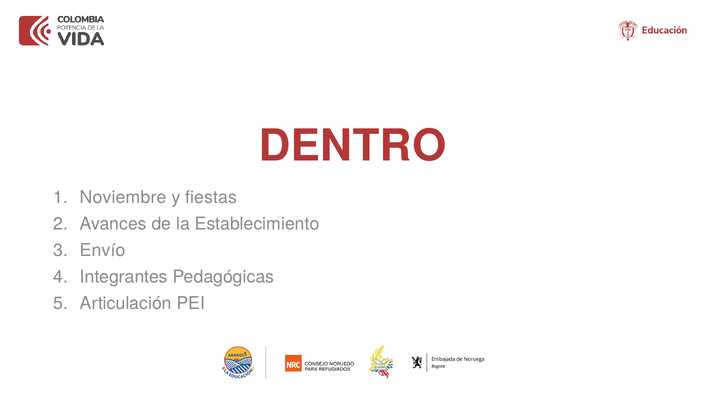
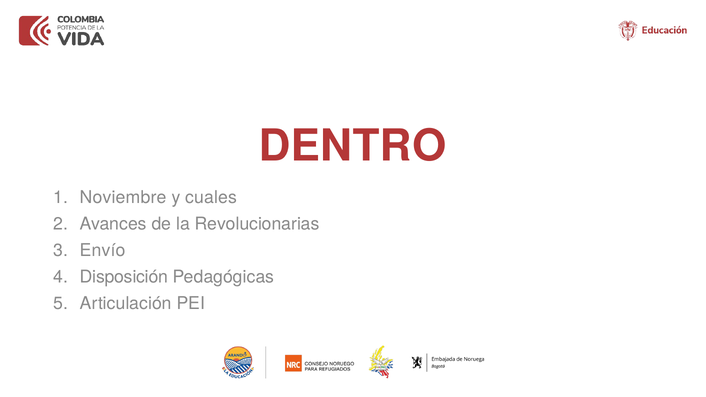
fiestas: fiestas -> cuales (211, 198)
Establecimiento: Establecimiento -> Revolucionarias (257, 224)
Integrantes: Integrantes -> Disposición (124, 277)
